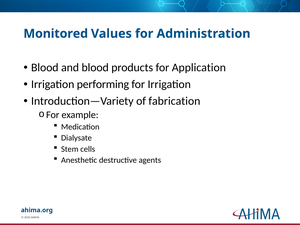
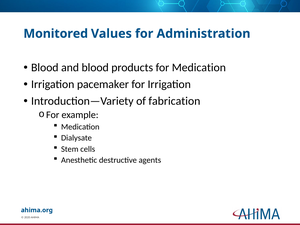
for Application: Application -> Medication (199, 68)
performing: performing -> pacemaker (103, 84)
